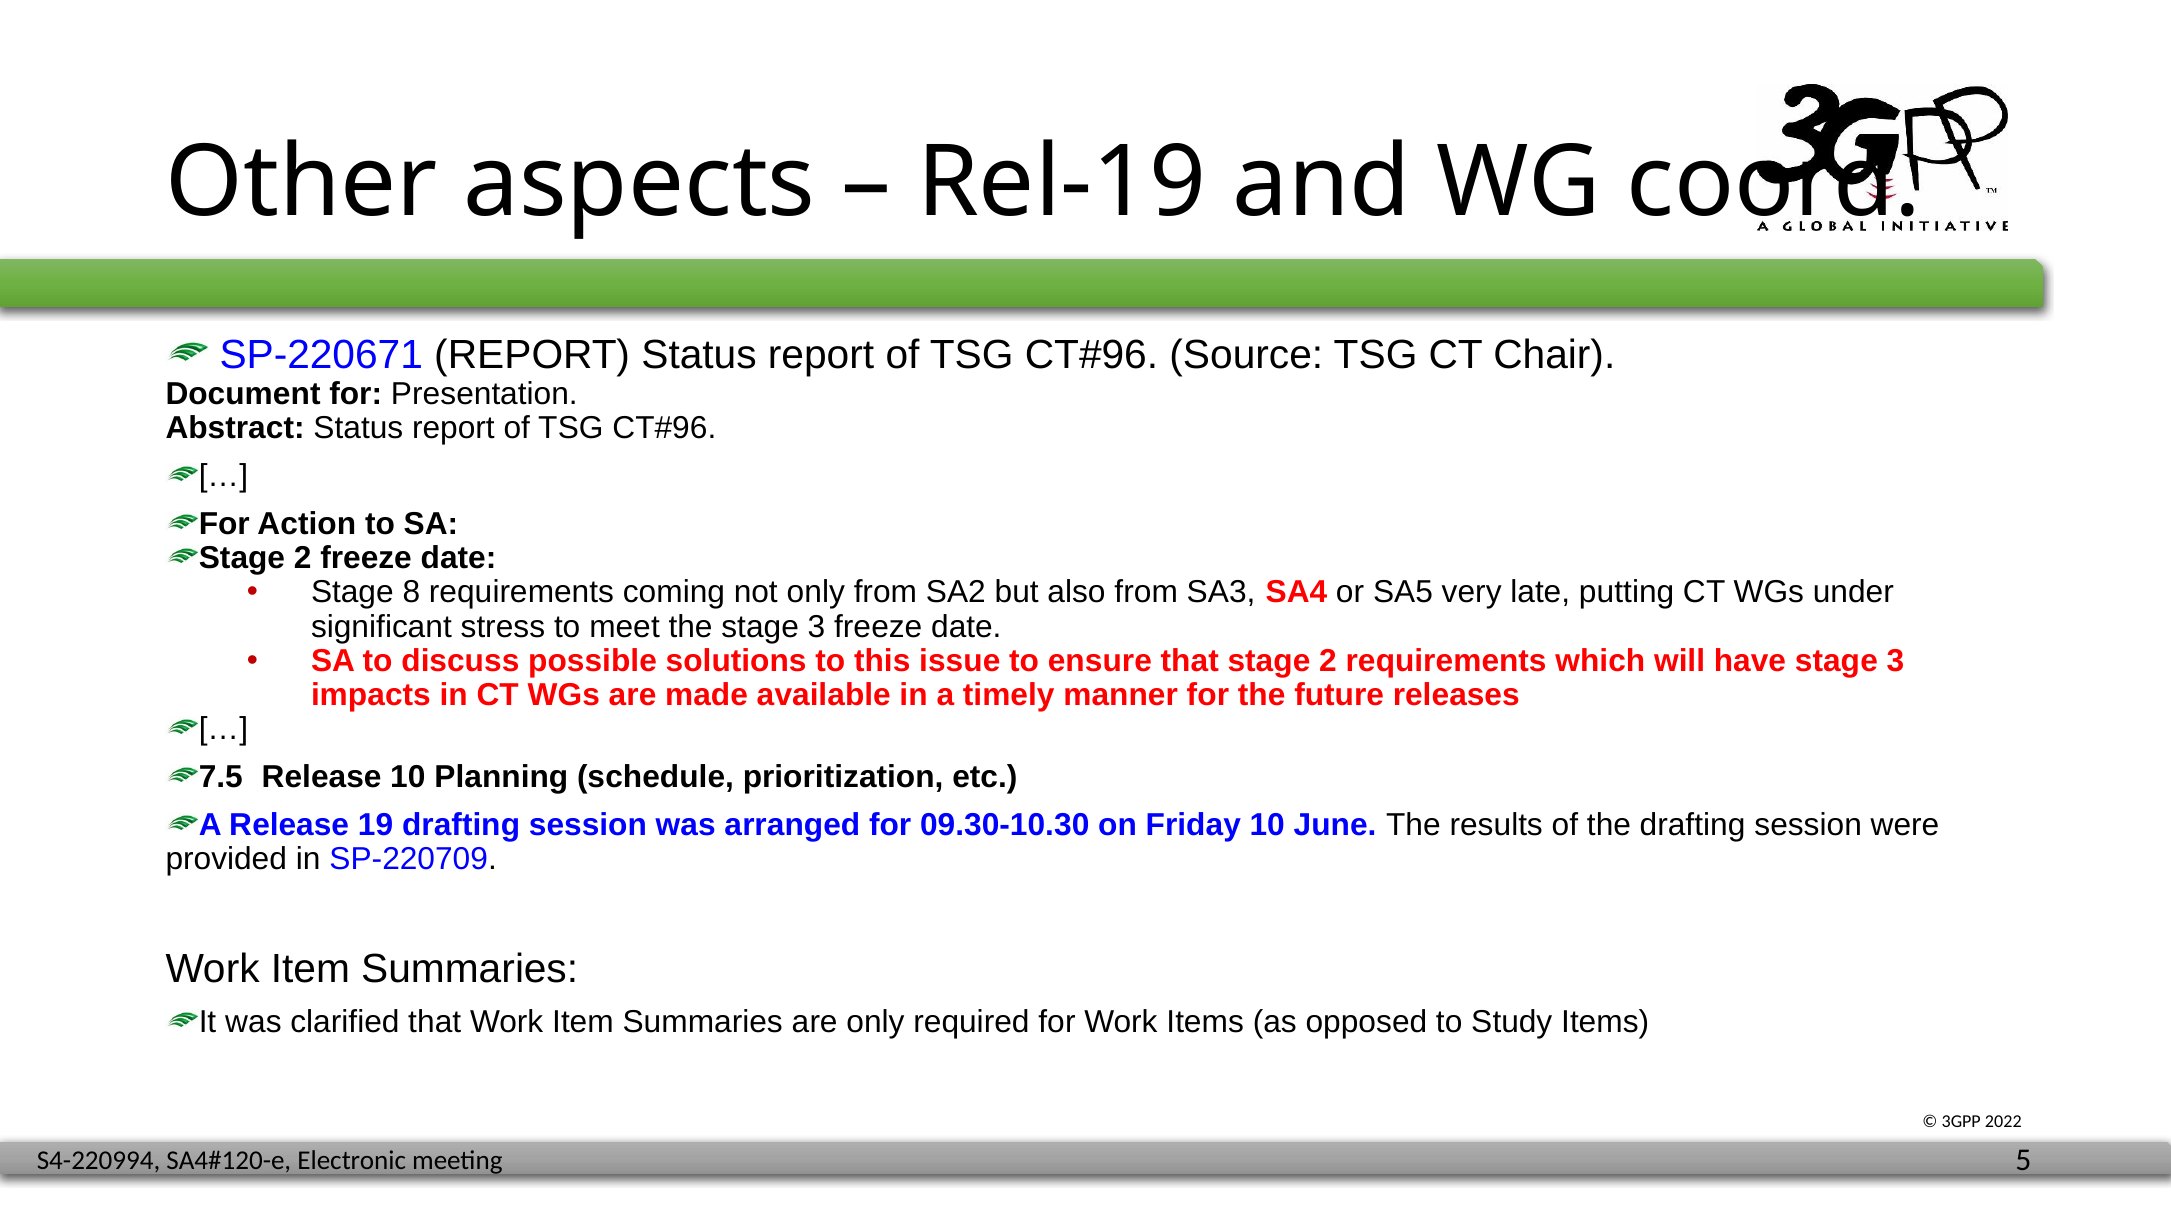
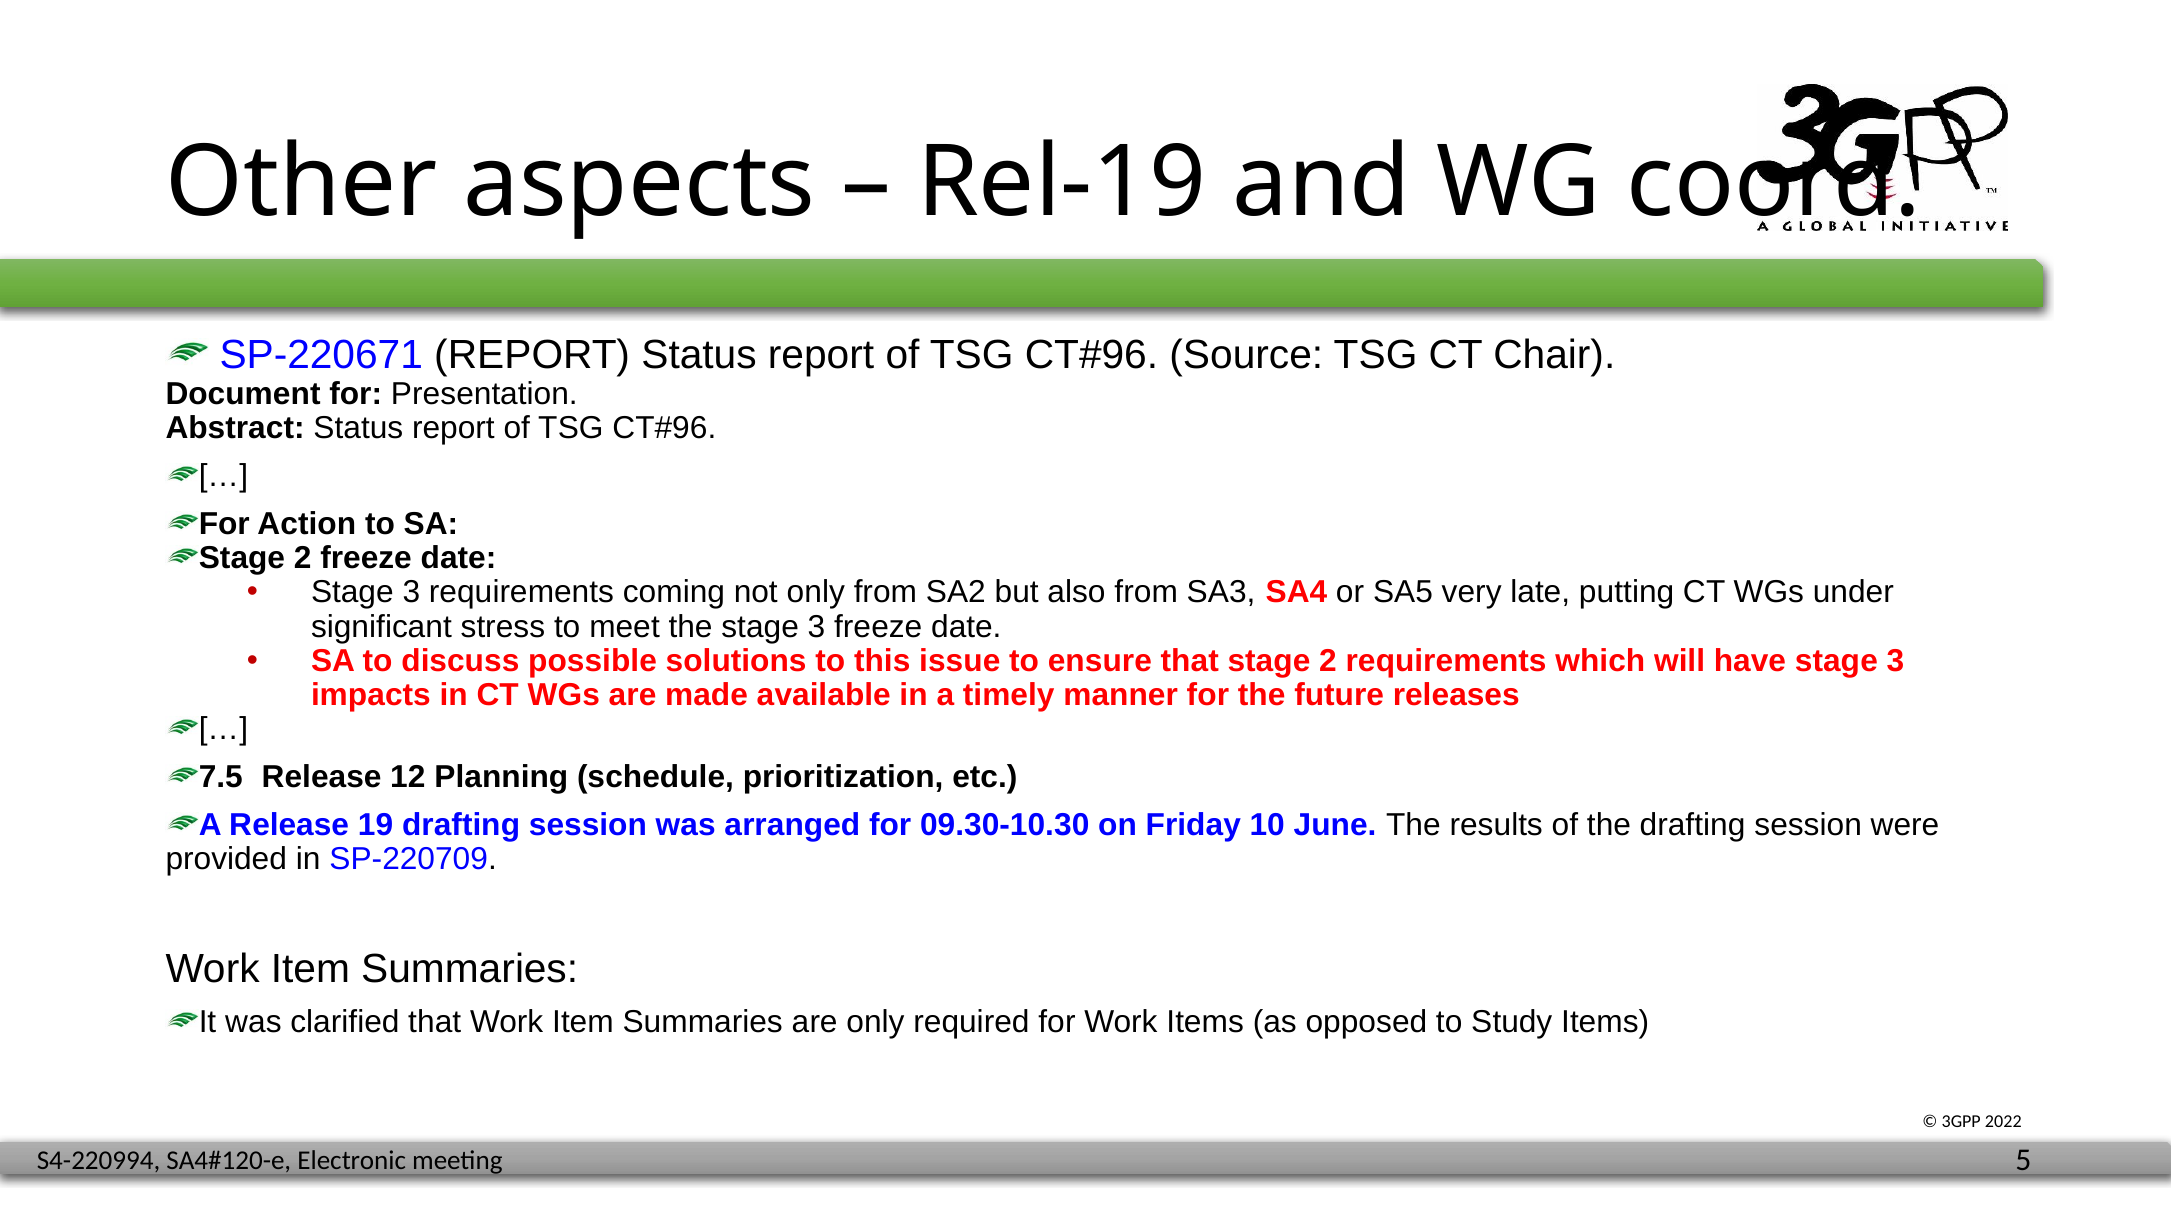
8: 8 -> 3 (411, 592)
Release 10: 10 -> 12 (408, 777)
